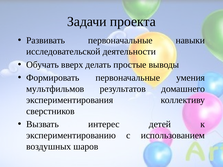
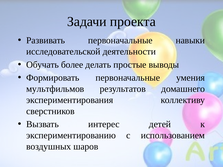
вверх: вверх -> более (72, 65)
